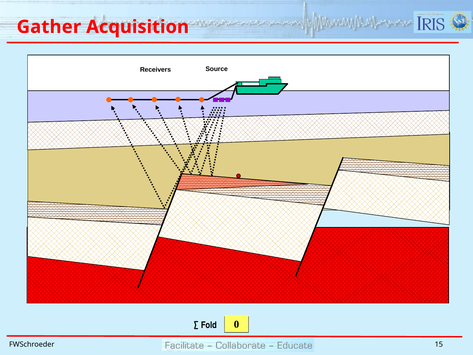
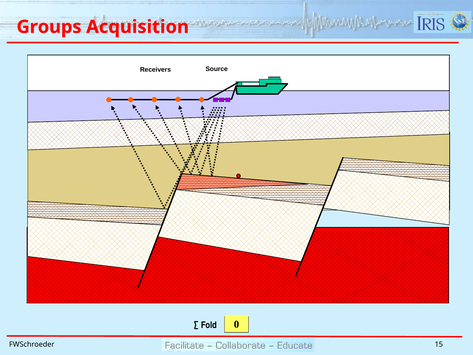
Gather: Gather -> Groups (49, 27)
